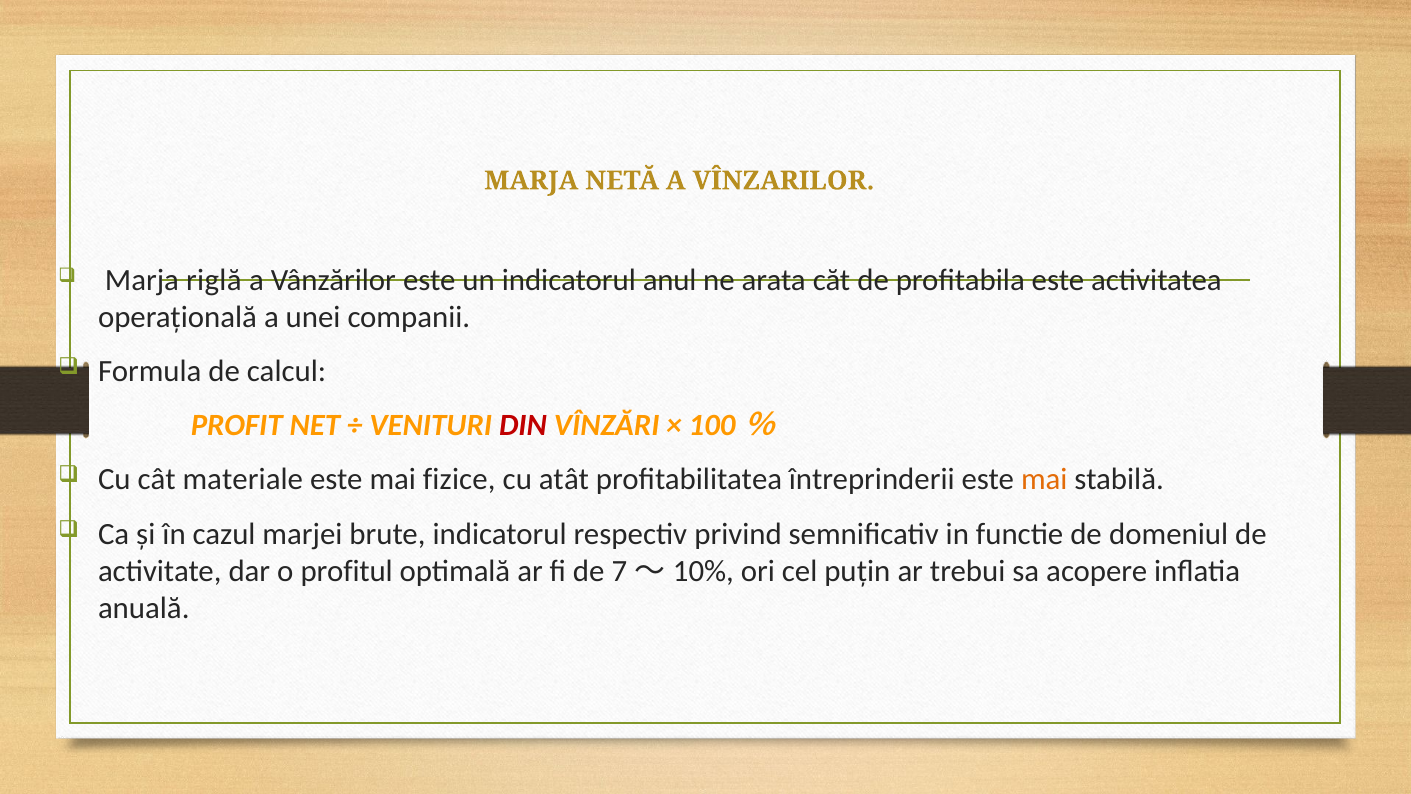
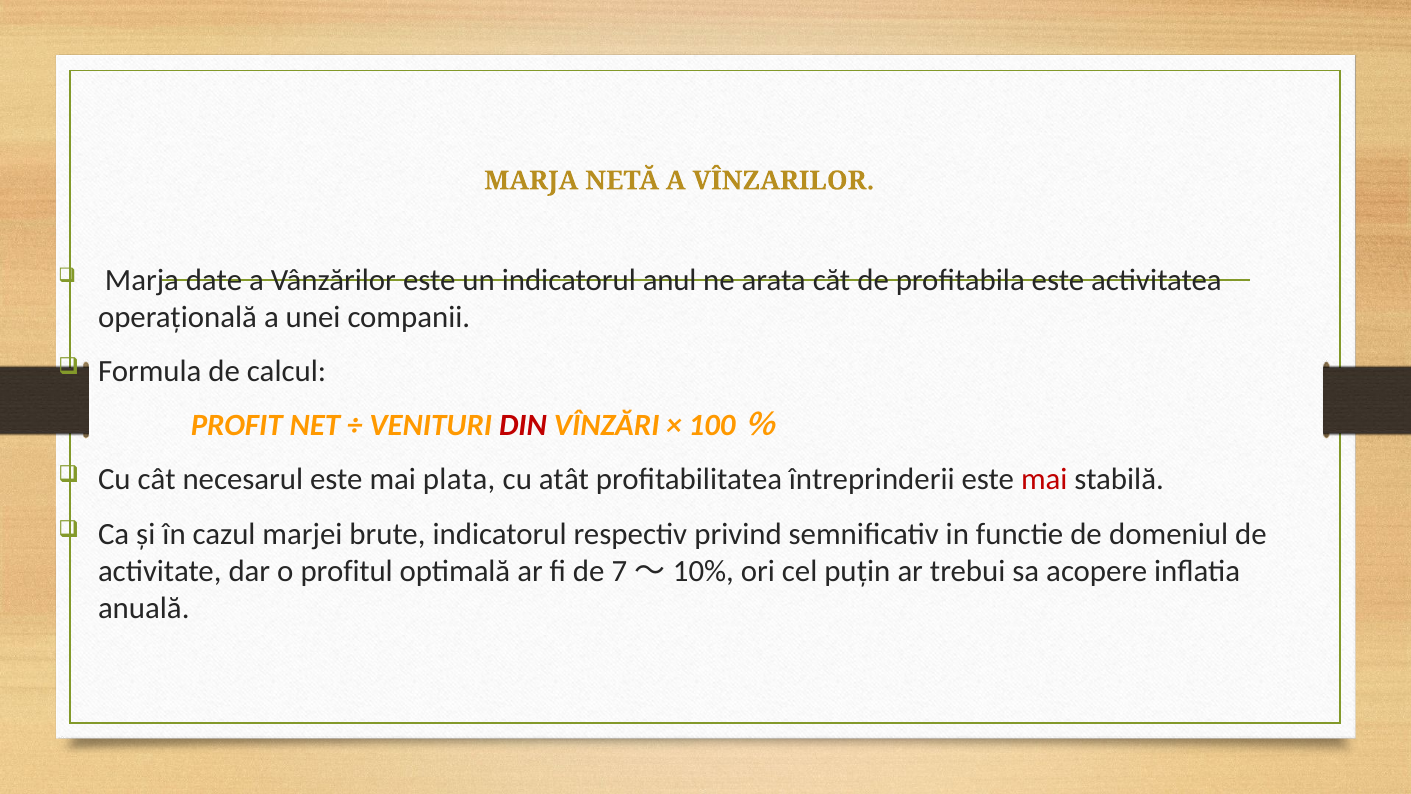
riglă: riglă -> date (214, 280)
materiale: materiale -> necesarul (243, 479)
fizice: fizice -> plata (459, 479)
mai colour: orange -> red (1044, 479)
